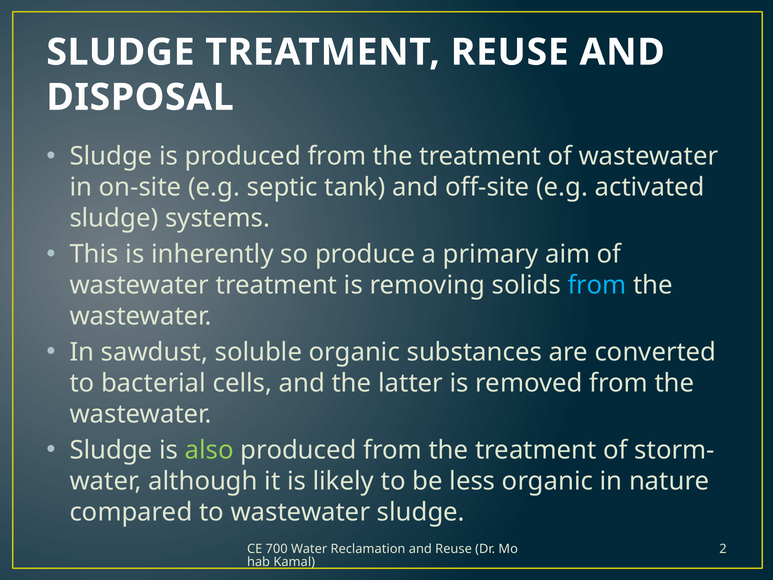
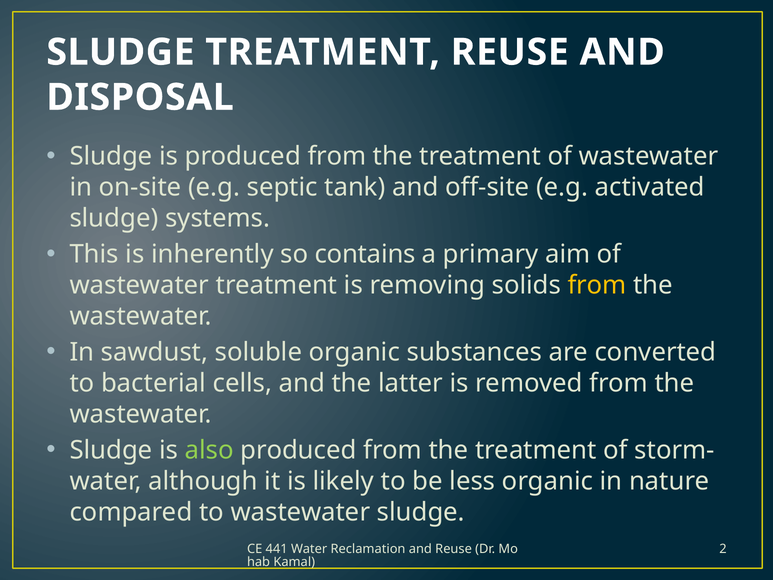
produce: produce -> contains (365, 254)
from colour: light blue -> yellow (597, 285)
700: 700 -> 441 (277, 549)
